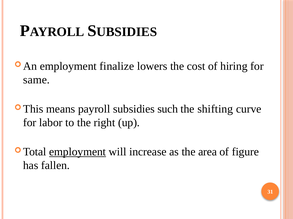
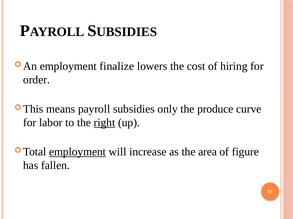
same: same -> order (37, 80)
such: such -> only (168, 109)
shifting: shifting -> produce (215, 109)
right underline: none -> present (104, 123)
